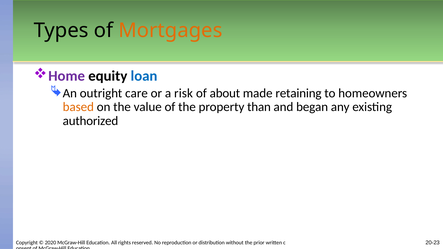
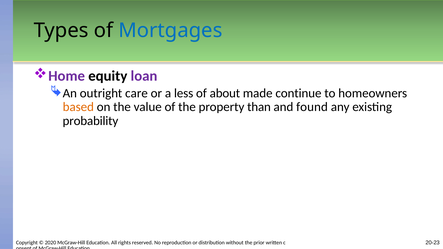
Mortgages colour: orange -> blue (170, 31)
loan colour: blue -> purple (144, 76)
risk: risk -> less (184, 93)
retaining: retaining -> continue (298, 93)
began: began -> found (312, 107)
authorized: authorized -> probability (90, 121)
